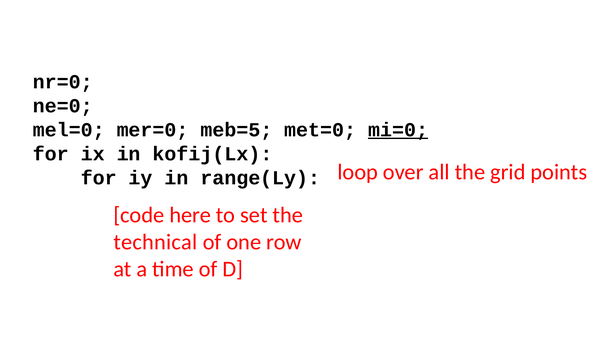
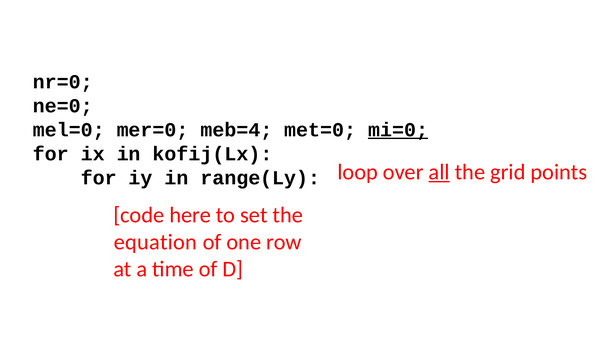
meb=5: meb=5 -> meb=4 (236, 130)
all underline: none -> present (439, 172)
technical: technical -> equation (155, 242)
